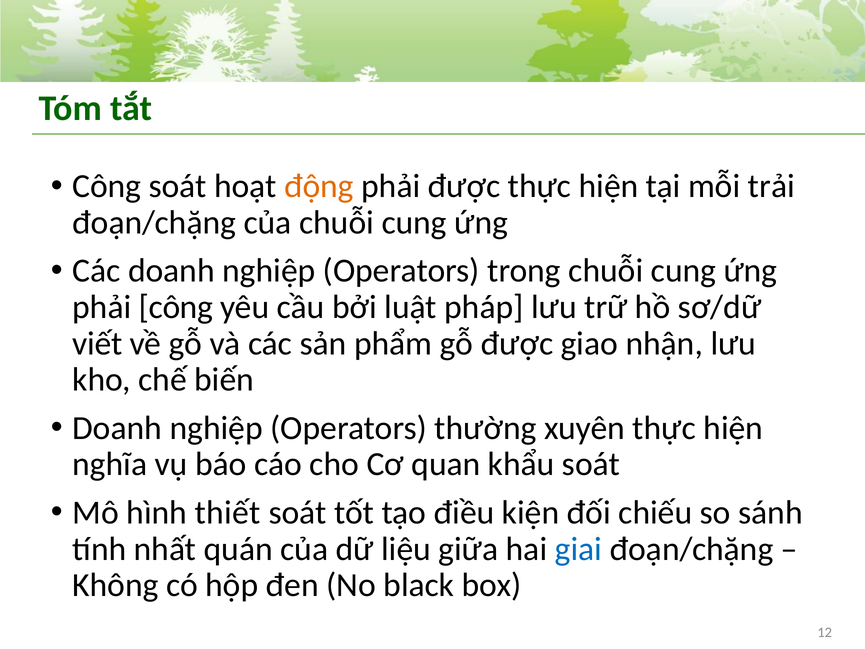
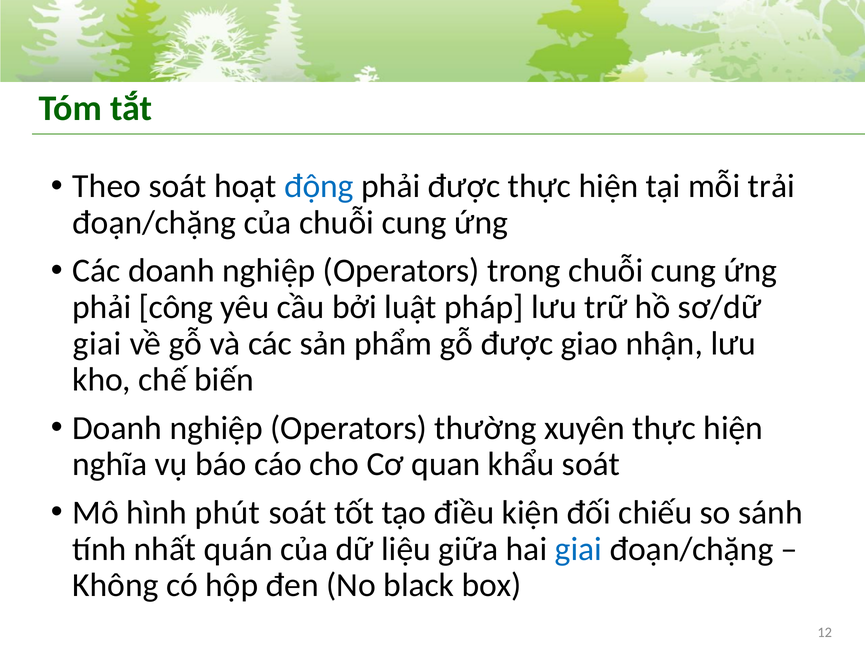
Công: Công -> Theo (107, 186)
động colour: orange -> blue (319, 186)
viết: viết -> giai (97, 343)
thiết: thiết -> phút (228, 512)
